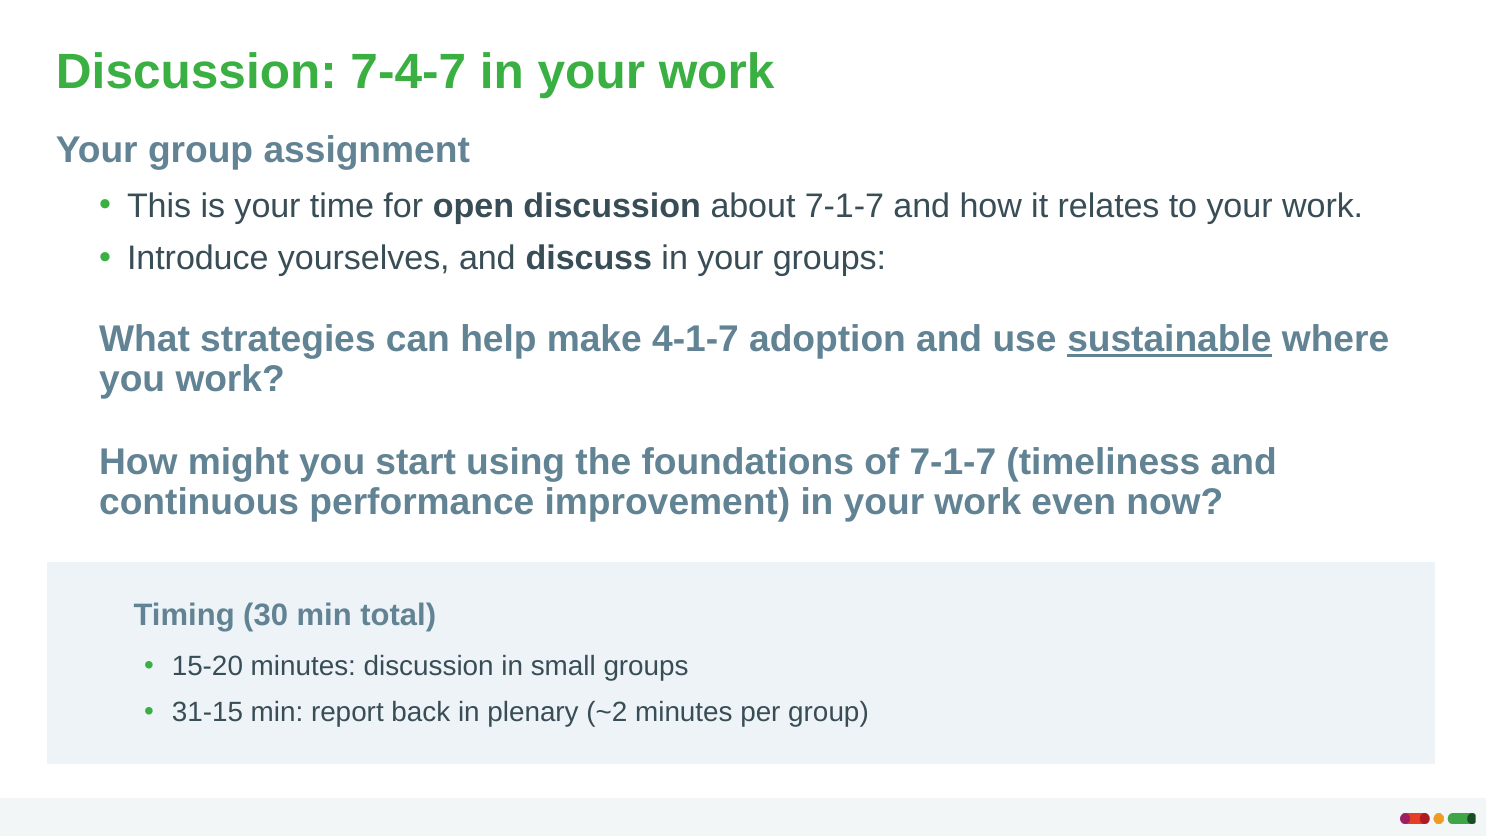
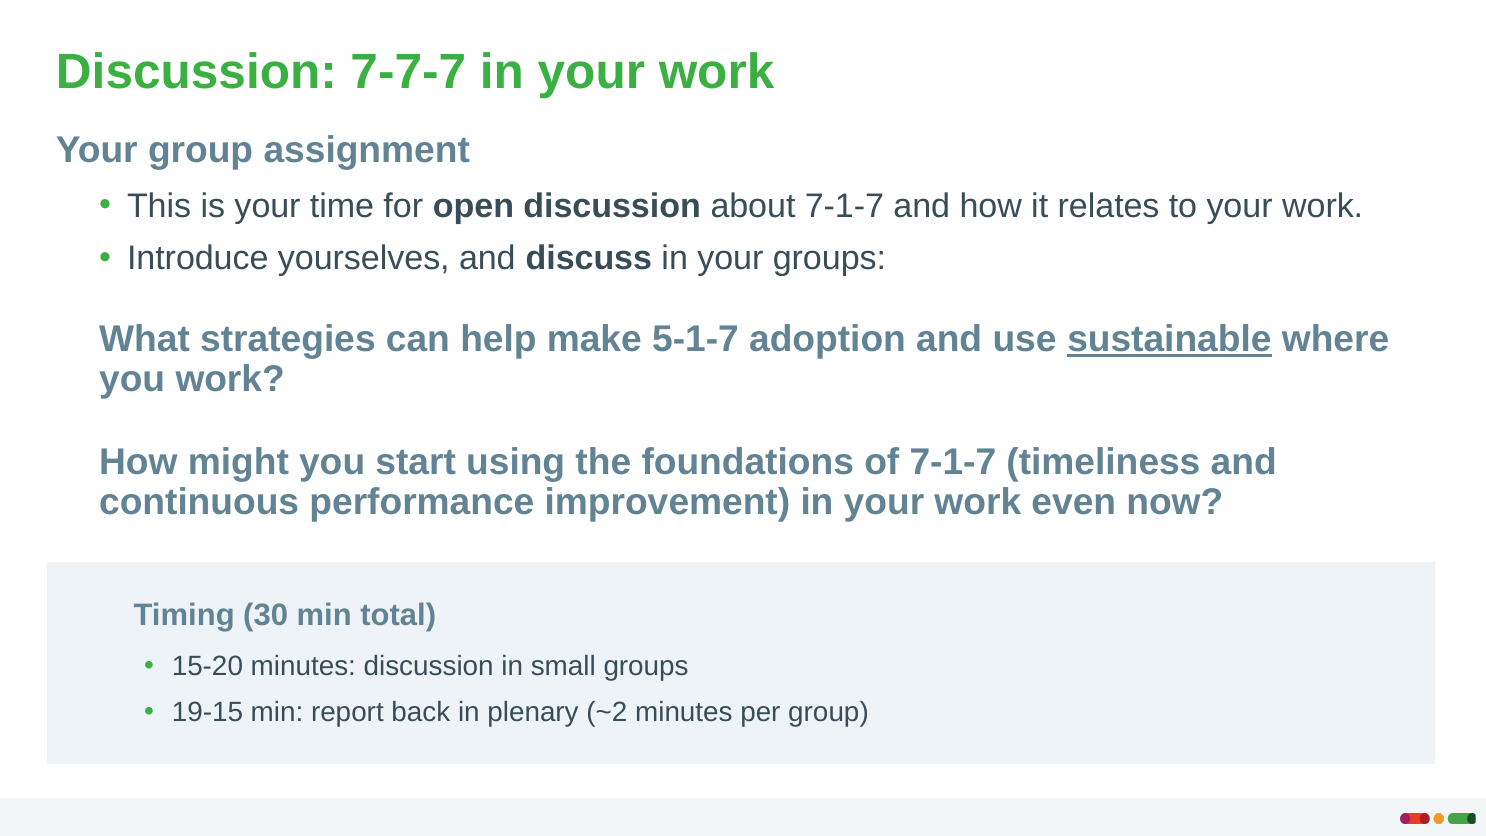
7-4-7: 7-4-7 -> 7-7-7 (408, 72)
4-1-7: 4-1-7 -> 5-1-7 (695, 339)
31-15: 31-15 -> 19-15 (207, 712)
